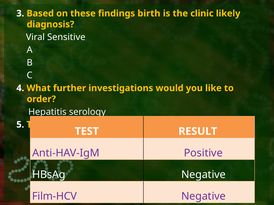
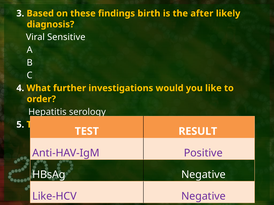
clinic: clinic -> after (202, 13)
Film-HCV: Film-HCV -> Like-HCV (54, 197)
